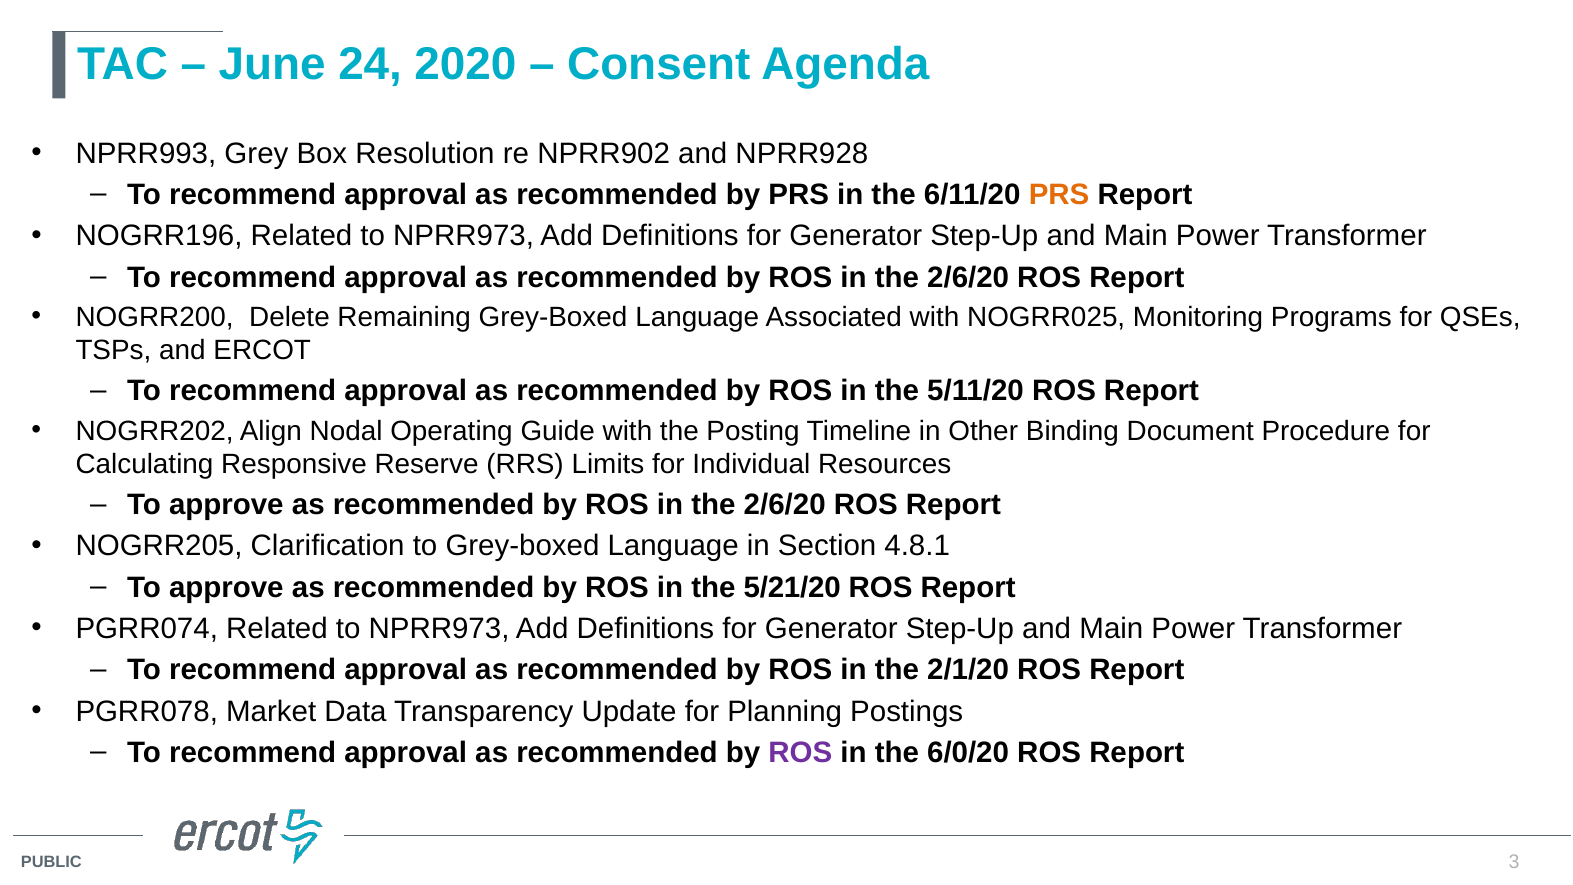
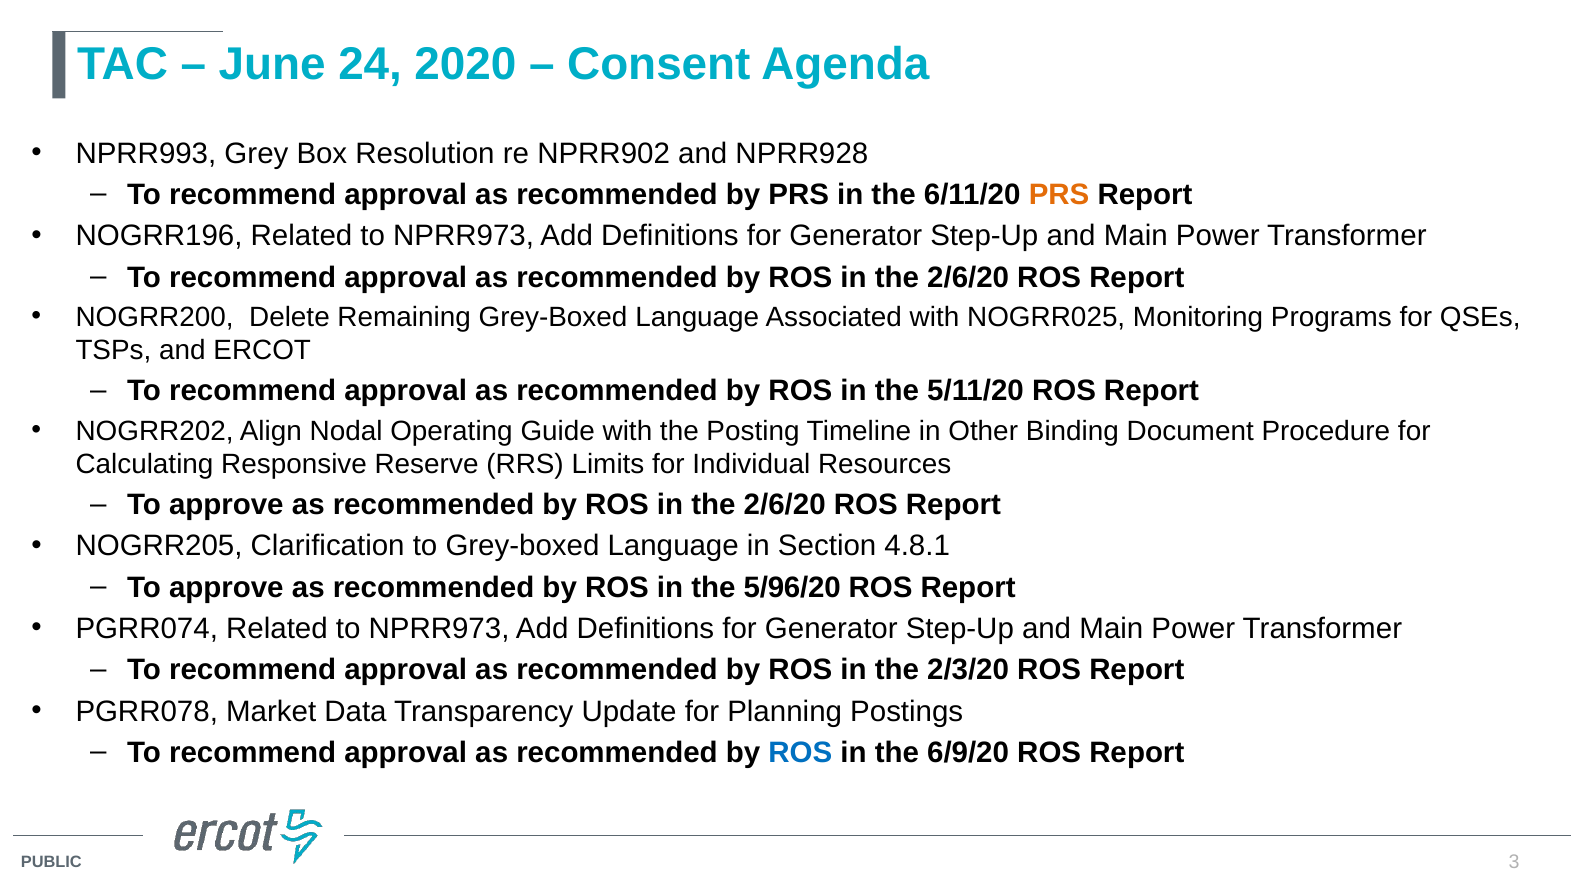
5/21/20: 5/21/20 -> 5/96/20 (792, 587)
2/1/20: 2/1/20 -> 2/3/20 (968, 670)
ROS colour: purple -> blue (800, 752)
6/0/20: 6/0/20 -> 6/9/20 (968, 752)
